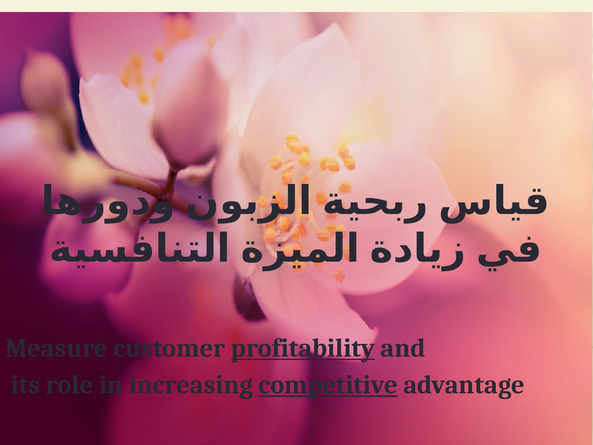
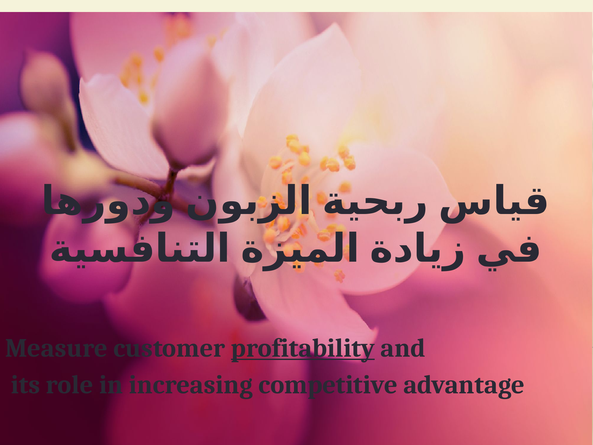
competitive underline: present -> none (328, 385)
